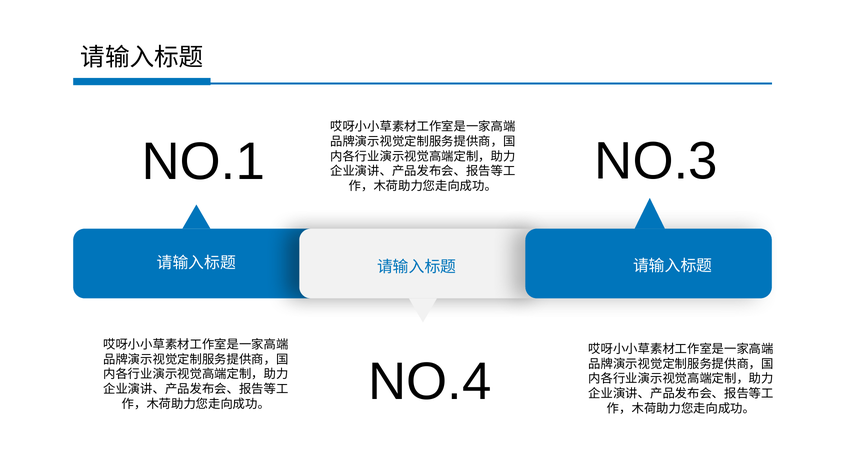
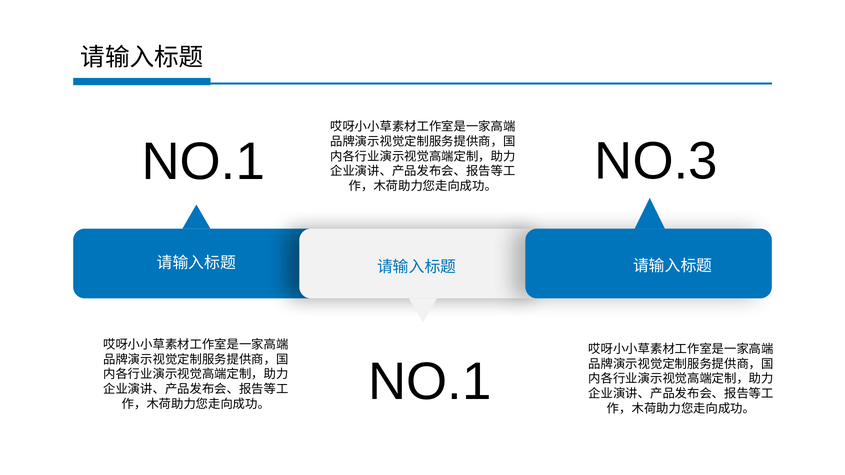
NO.4: NO.4 -> NO.1 (430, 382)
